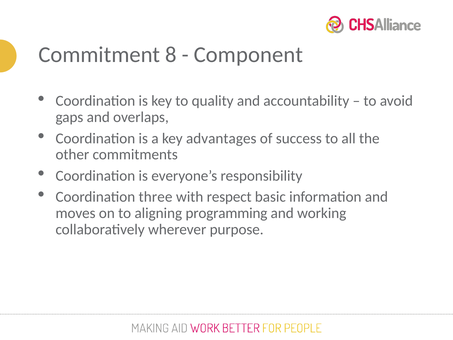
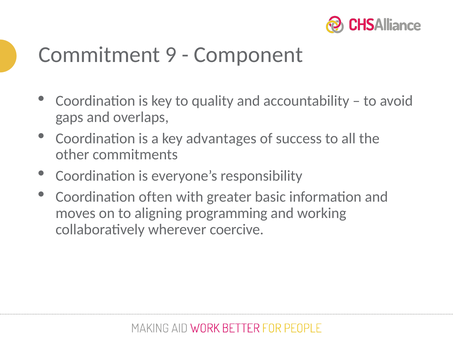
8: 8 -> 9 (171, 55)
three: three -> often (156, 197)
respect: respect -> greater (229, 197)
purpose: purpose -> coercive (237, 229)
